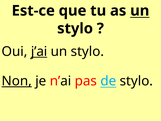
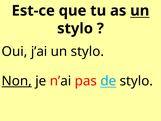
j’ai underline: present -> none (39, 51)
